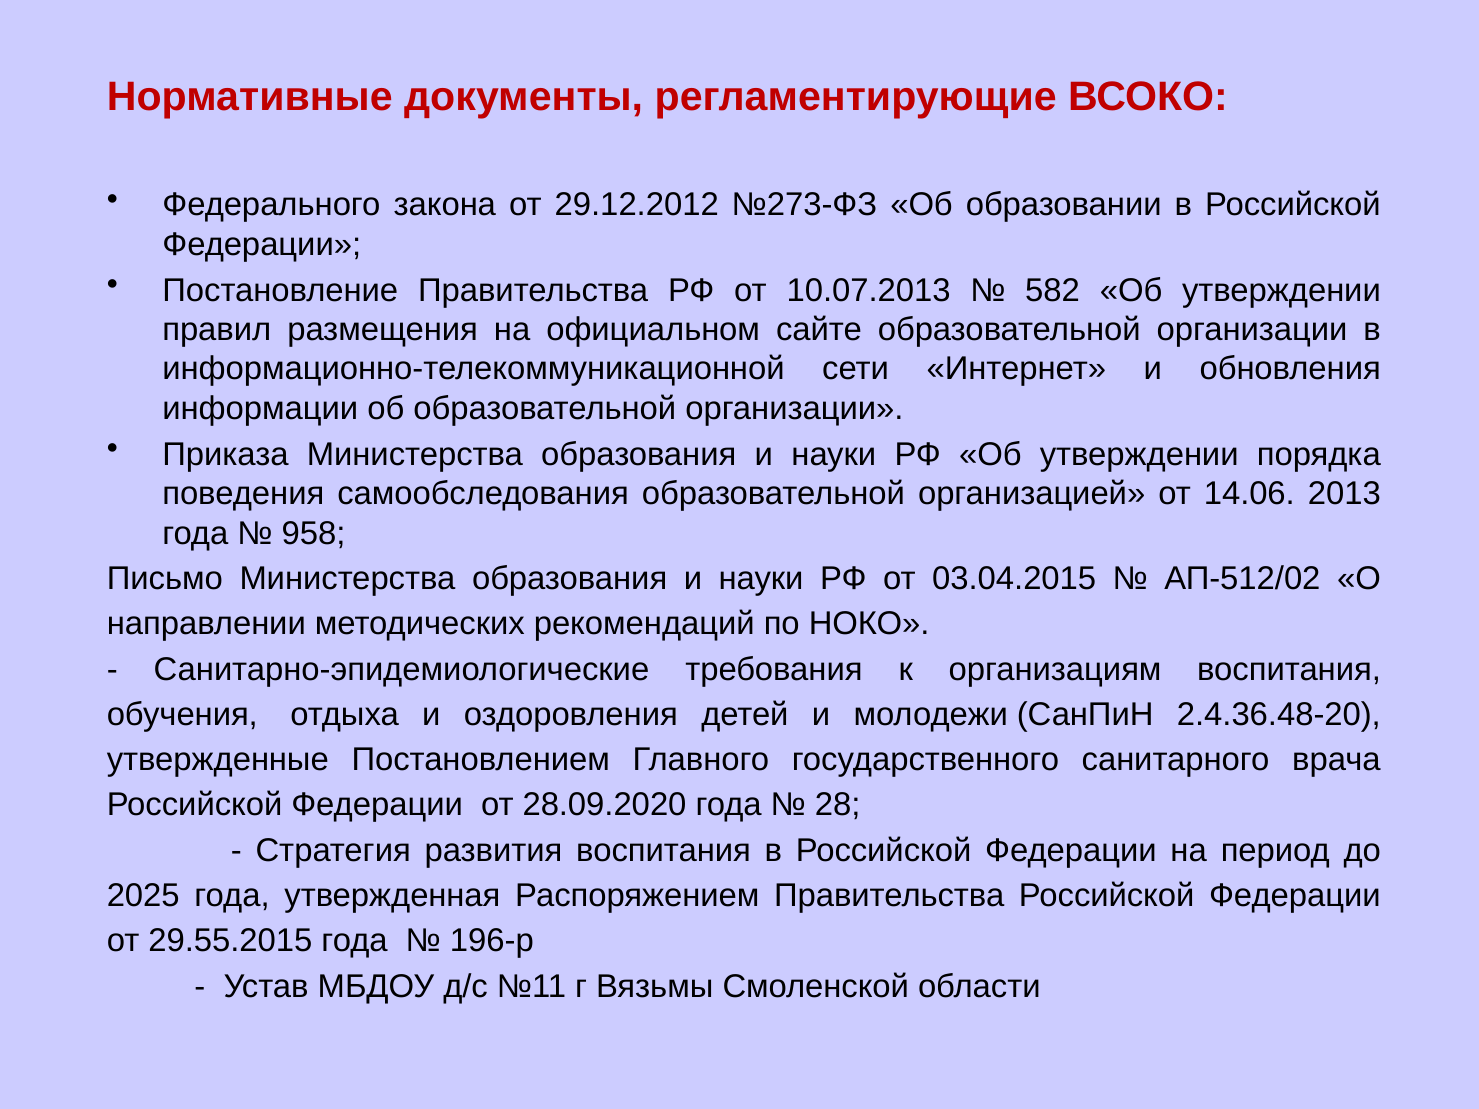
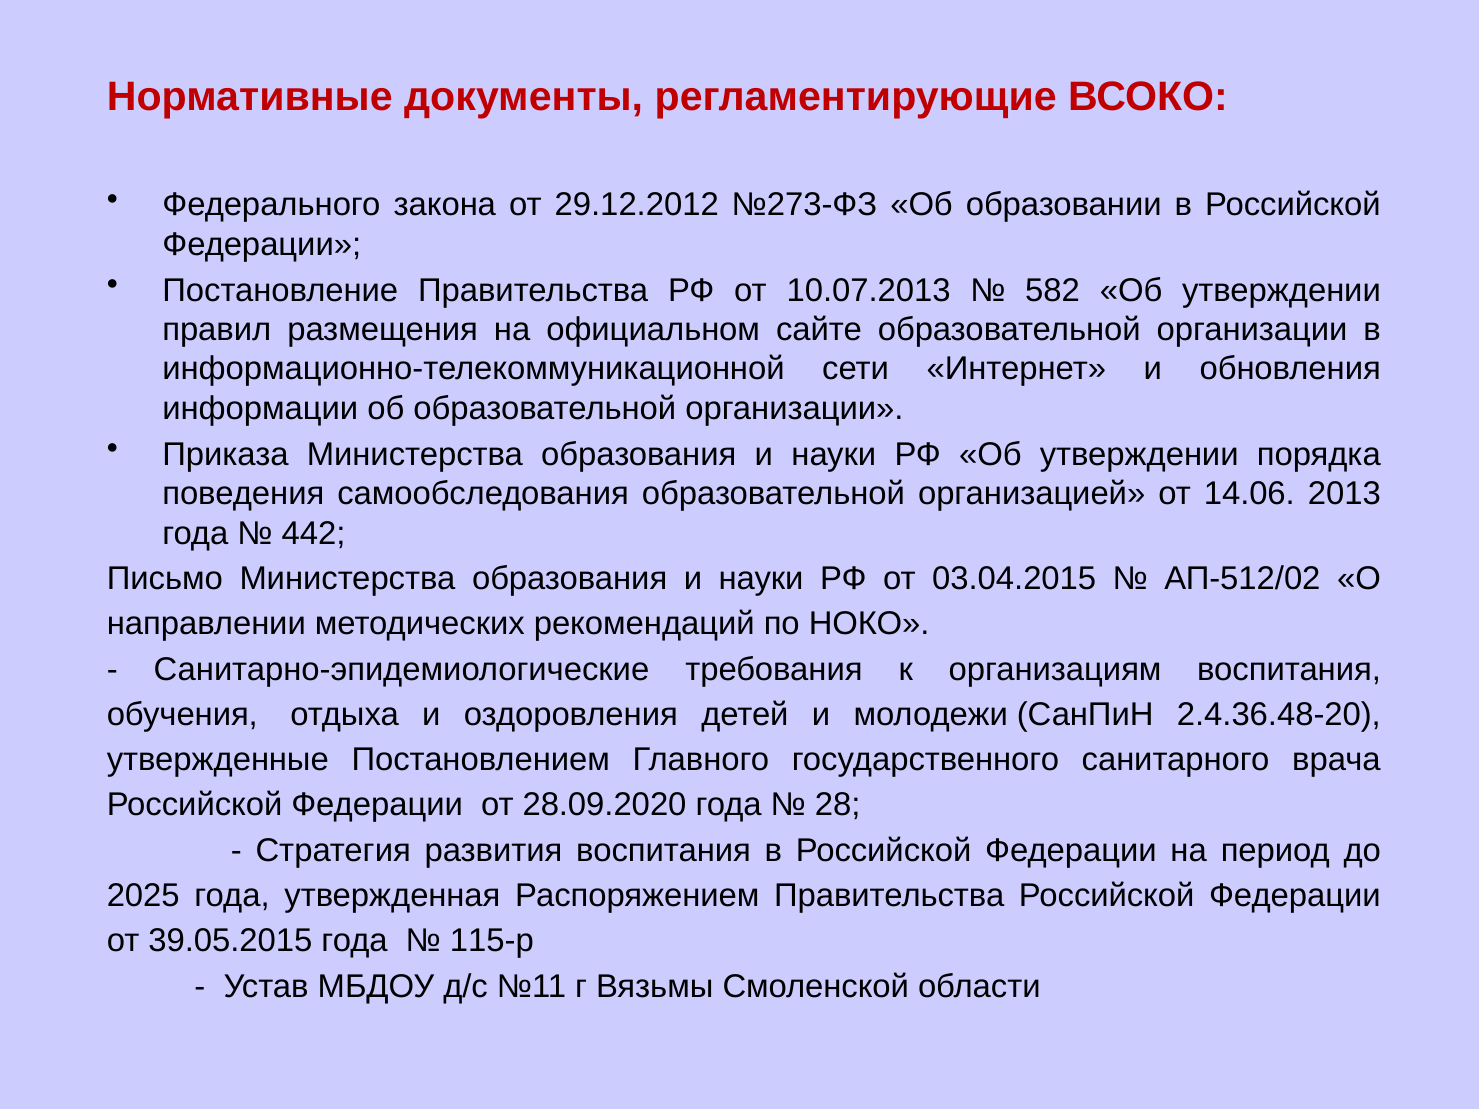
958: 958 -> 442 (313, 533)
29.55.2015: 29.55.2015 -> 39.05.2015 (230, 941)
196-р: 196-р -> 115-р (492, 941)
